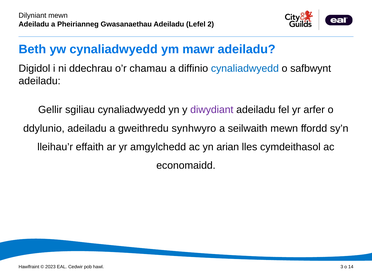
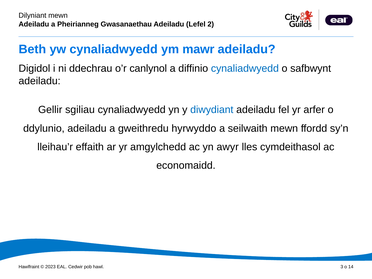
chamau: chamau -> canlynol (148, 68)
diwydiant colour: purple -> blue (212, 110)
synhwyro: synhwyro -> hyrwyddo (194, 128)
arian: arian -> awyr (228, 147)
